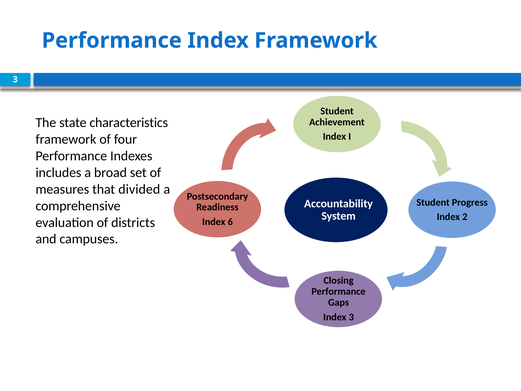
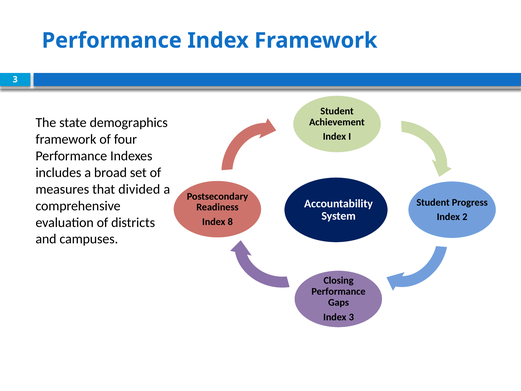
characteristics: characteristics -> demographics (129, 123)
6: 6 -> 8 (230, 222)
